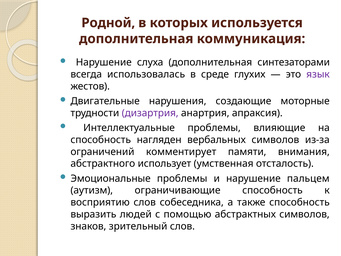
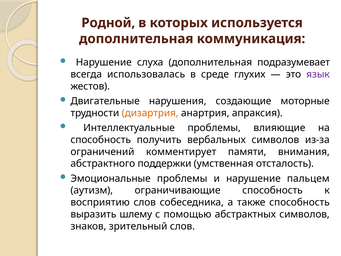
синтезаторами: синтезаторами -> подразумевает (294, 62)
дизартрия colour: purple -> orange (150, 113)
наглядeн: наглядeн -> получить (159, 140)
использует: использует -> поддержки (164, 164)
людей: людей -> шлему (136, 214)
